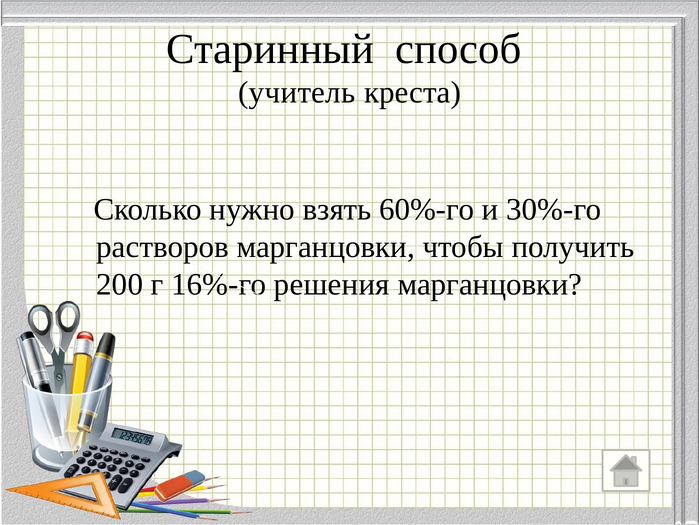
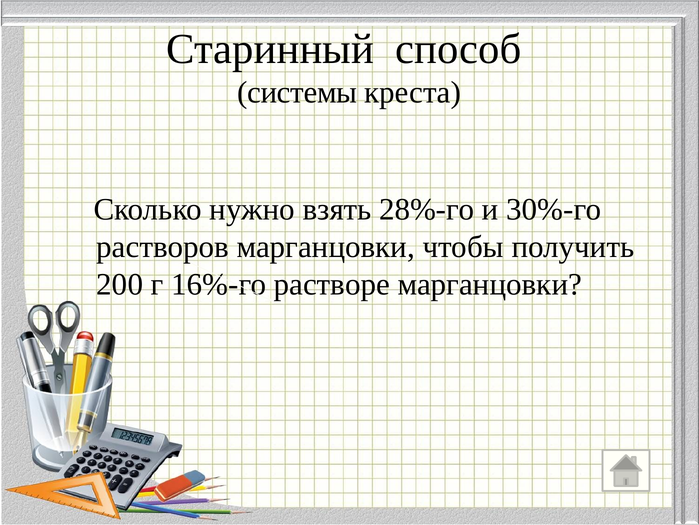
учитель: учитель -> системы (297, 92)
60%-го: 60%-го -> 28%-го (427, 209)
решения: решения -> растворе (332, 284)
